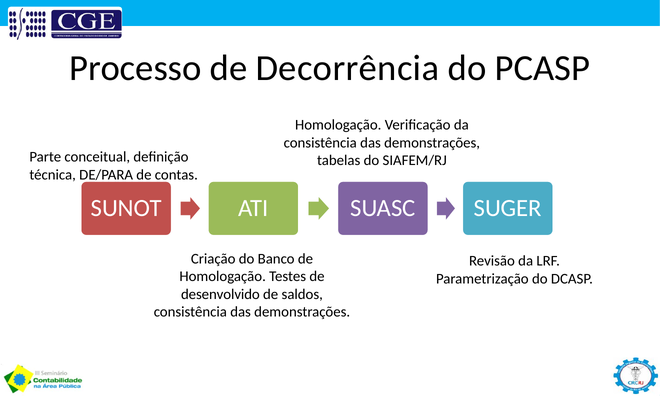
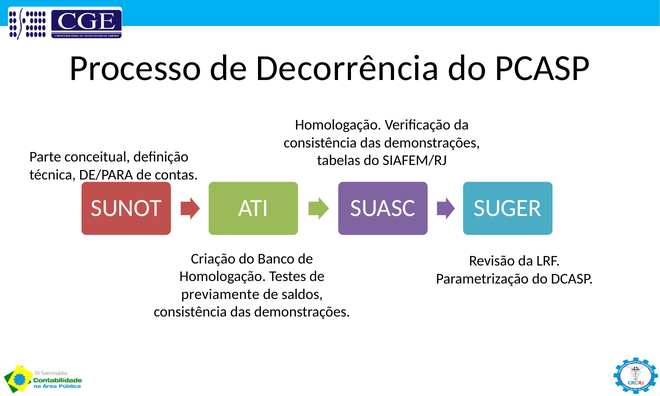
desenvolvido: desenvolvido -> previamente (220, 294)
